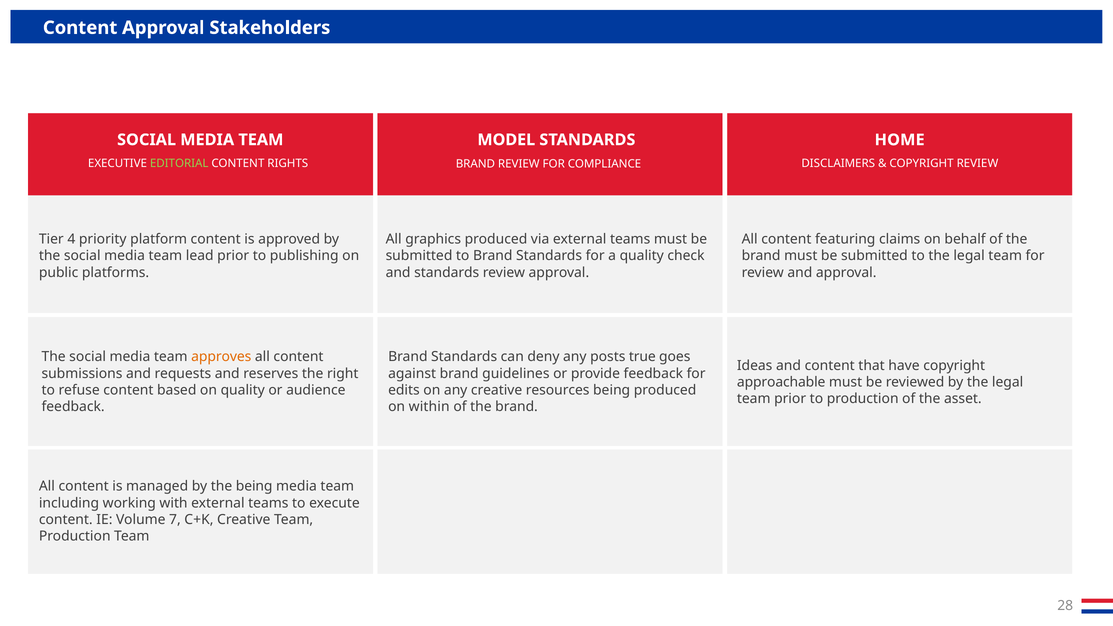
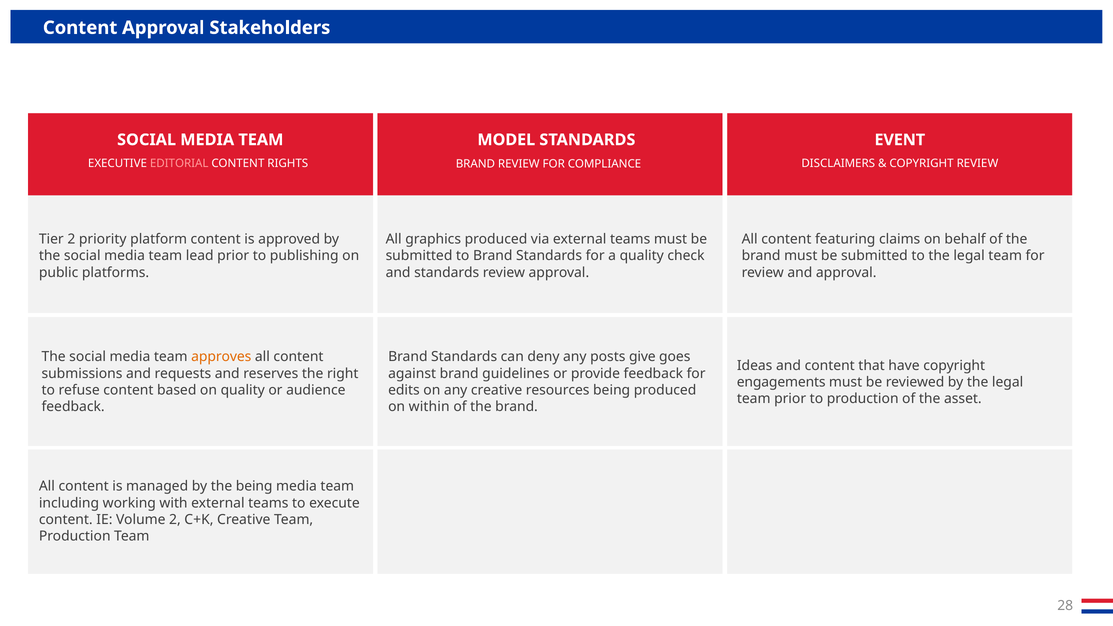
HOME: HOME -> EVENT (900, 140)
EDITORIAL colour: light green -> pink (179, 164)
Tier 4: 4 -> 2 (71, 239)
true: true -> give (642, 357)
approachable: approachable -> engagements (781, 382)
Volume 7: 7 -> 2 (175, 520)
